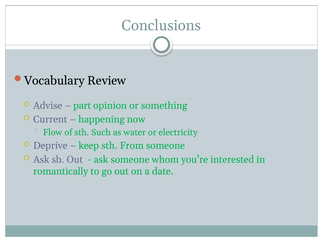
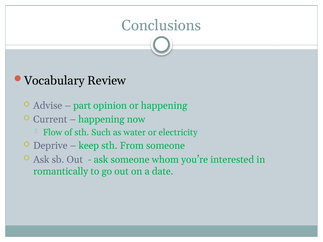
or something: something -> happening (164, 106)
